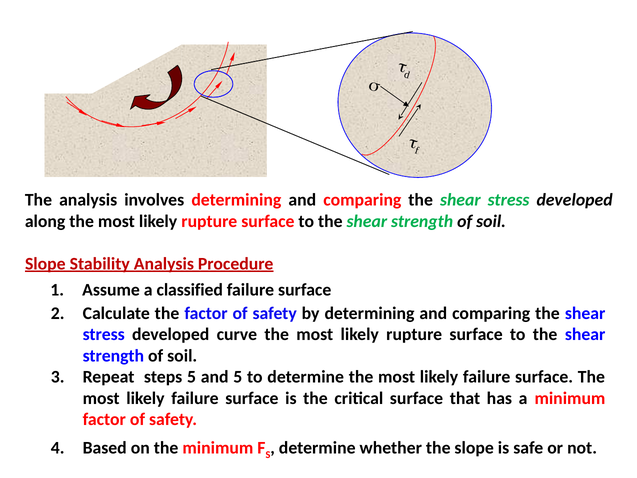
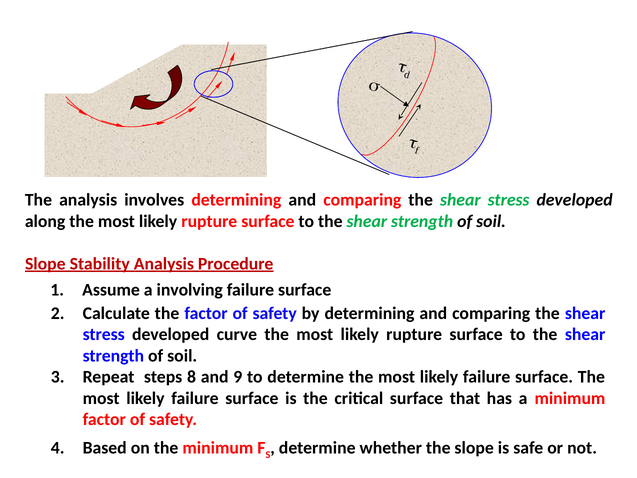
classified: classified -> involving (190, 290)
steps 5: 5 -> 8 (192, 377)
and 5: 5 -> 9 (238, 377)
